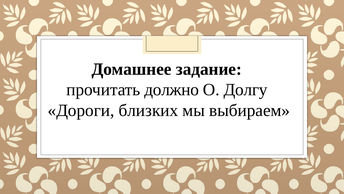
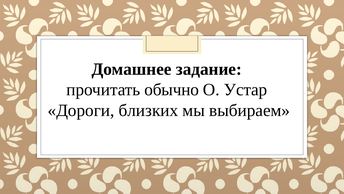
должно: должно -> обычно (172, 90)
Долгу: Долгу -> Устар (246, 90)
